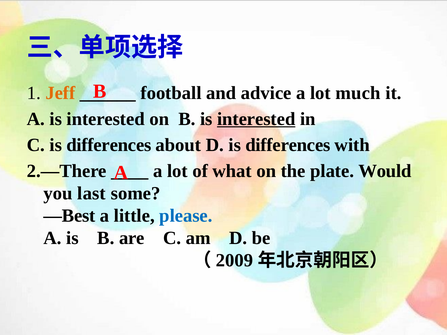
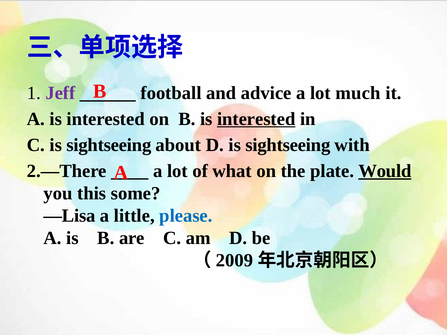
Jeff colour: orange -> purple (60, 93)
C is differences: differences -> sightseeing (109, 145)
D is differences: differences -> sightseeing (288, 145)
Would underline: none -> present (385, 171)
last: last -> this (92, 194)
—Best: —Best -> —Lisa (70, 216)
